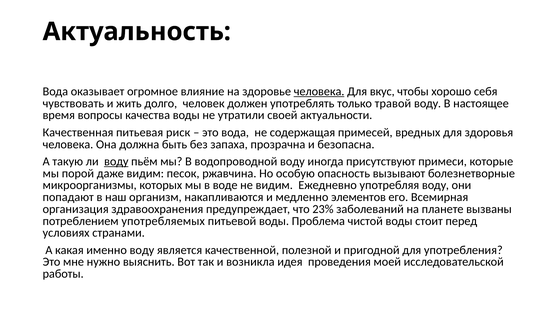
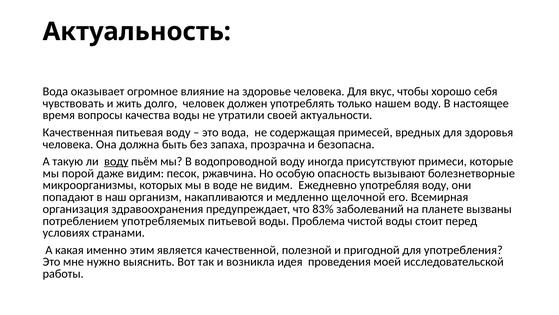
человека underline: present -> none (319, 91)
травой: травой -> нашем (393, 103)
питьевая риск: риск -> воду (178, 132)
элементов: элементов -> щелочной (358, 197)
23%: 23% -> 83% (323, 209)
именно воду: воду -> этим (142, 250)
